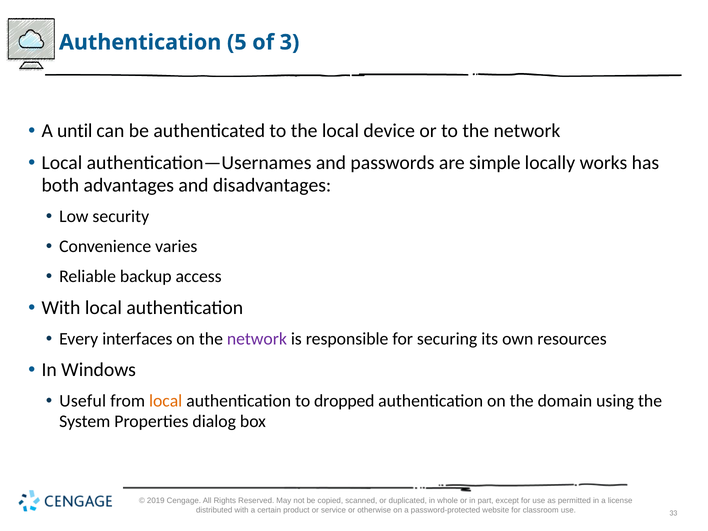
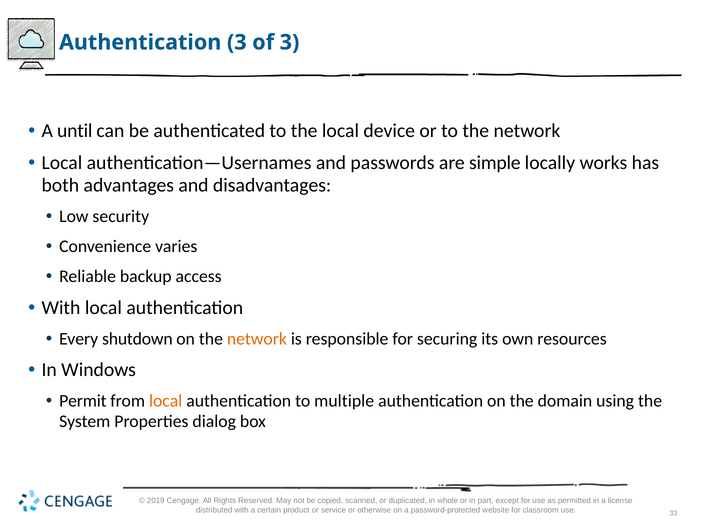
Authentication 5: 5 -> 3 (237, 42)
interfaces: interfaces -> shutdown (137, 339)
network colour: purple -> orange (257, 339)
Useful: Useful -> Permit (83, 401)
dropped: dropped -> multiple (344, 401)
